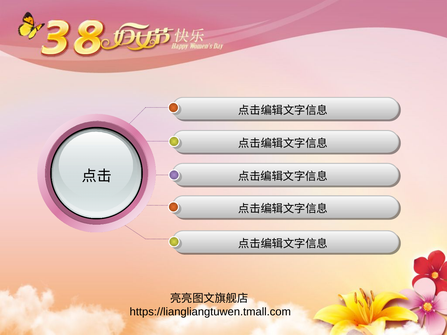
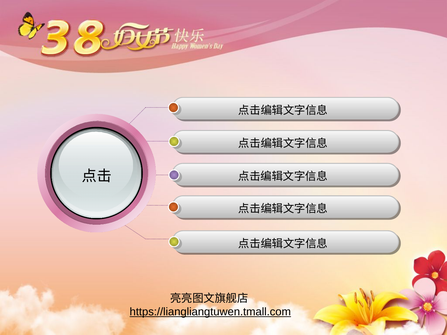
https://liangliangtuwen.tmall.com underline: none -> present (210, 312)
